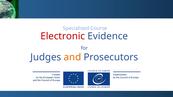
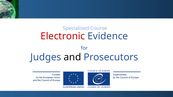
and colour: orange -> black (72, 57)
